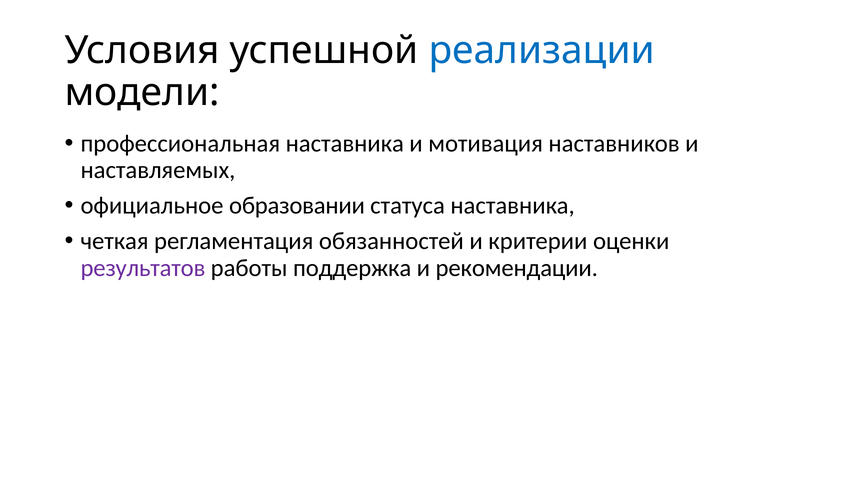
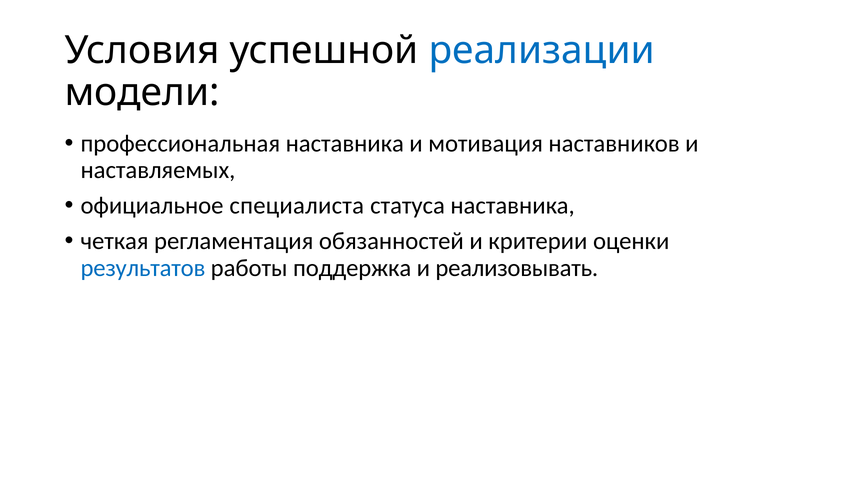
образовании: образовании -> специалиста (297, 206)
результатов colour: purple -> blue (143, 268)
рекомендации: рекомендации -> реализовывать (517, 268)
